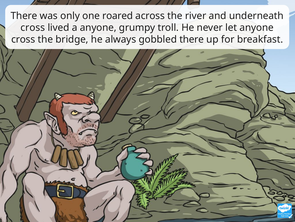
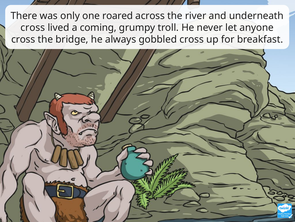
a anyone: anyone -> coming (98, 28)
gobbled there: there -> cross (192, 39)
